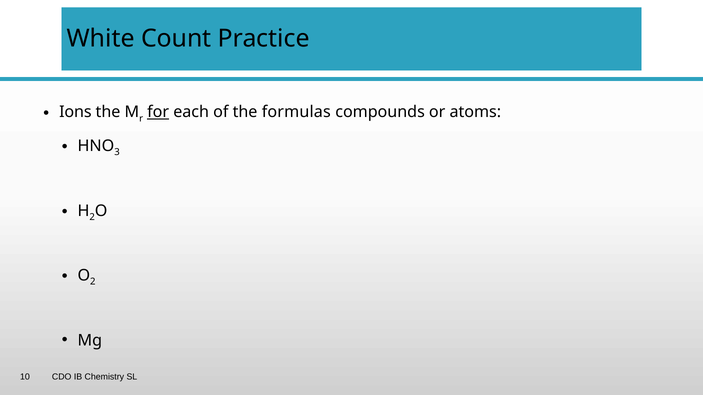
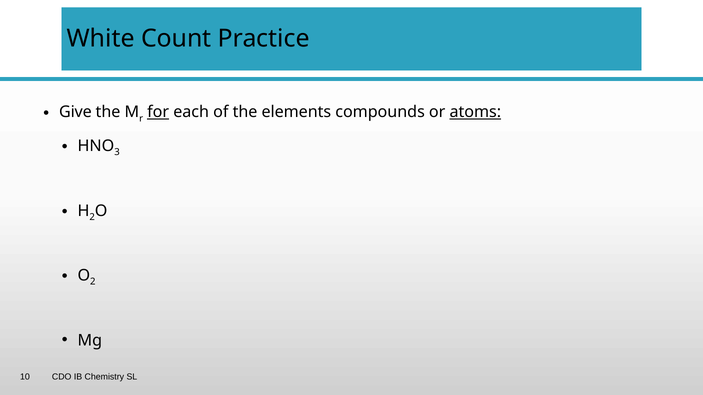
Ions: Ions -> Give (75, 112)
formulas: formulas -> elements (296, 112)
atoms underline: none -> present (475, 112)
